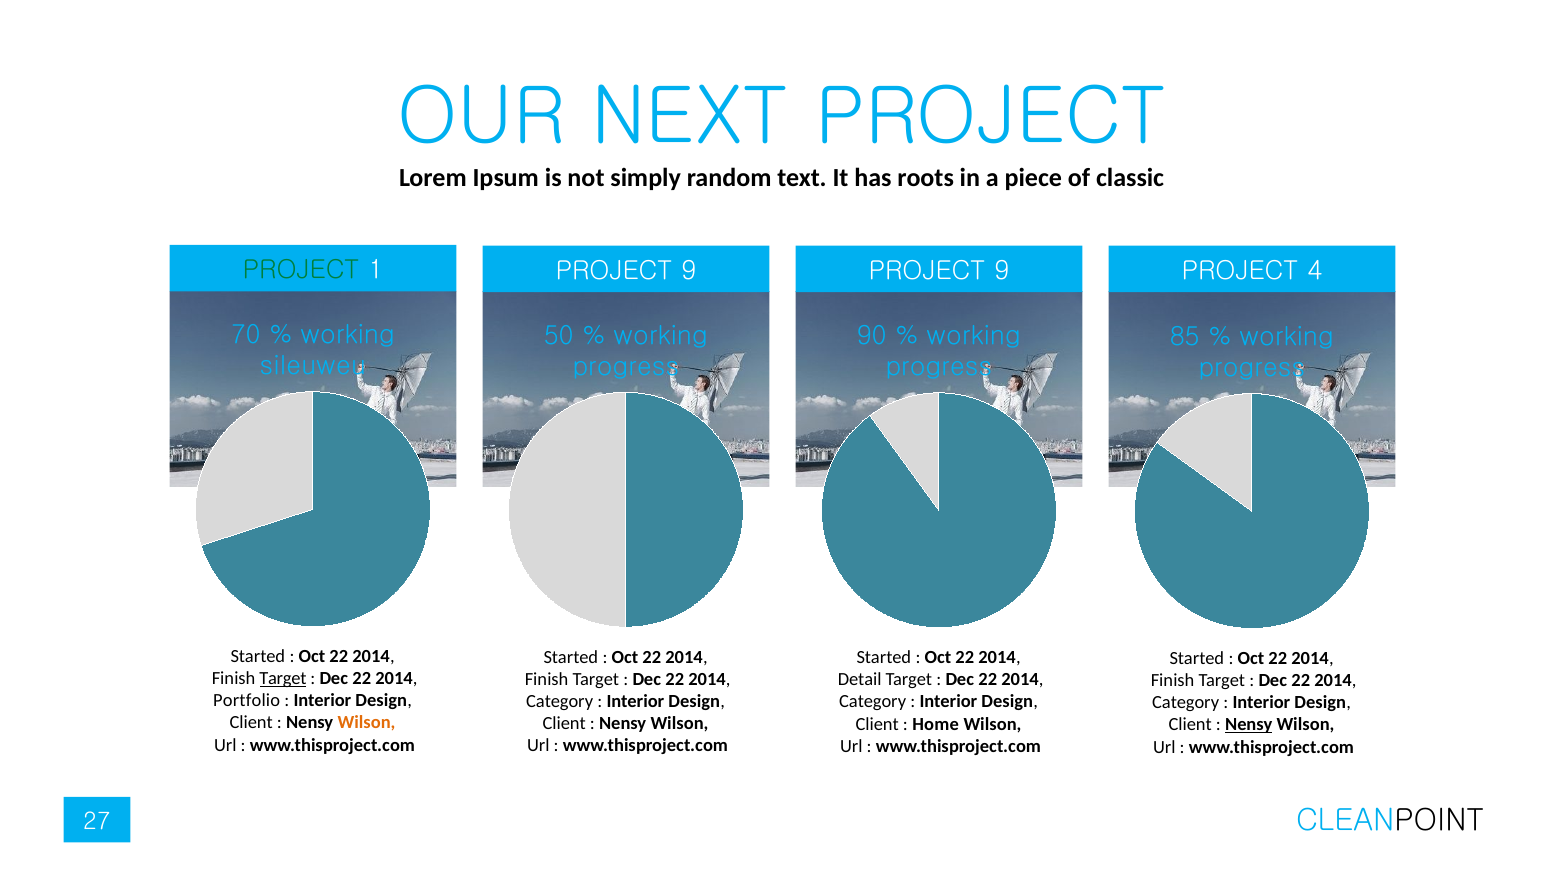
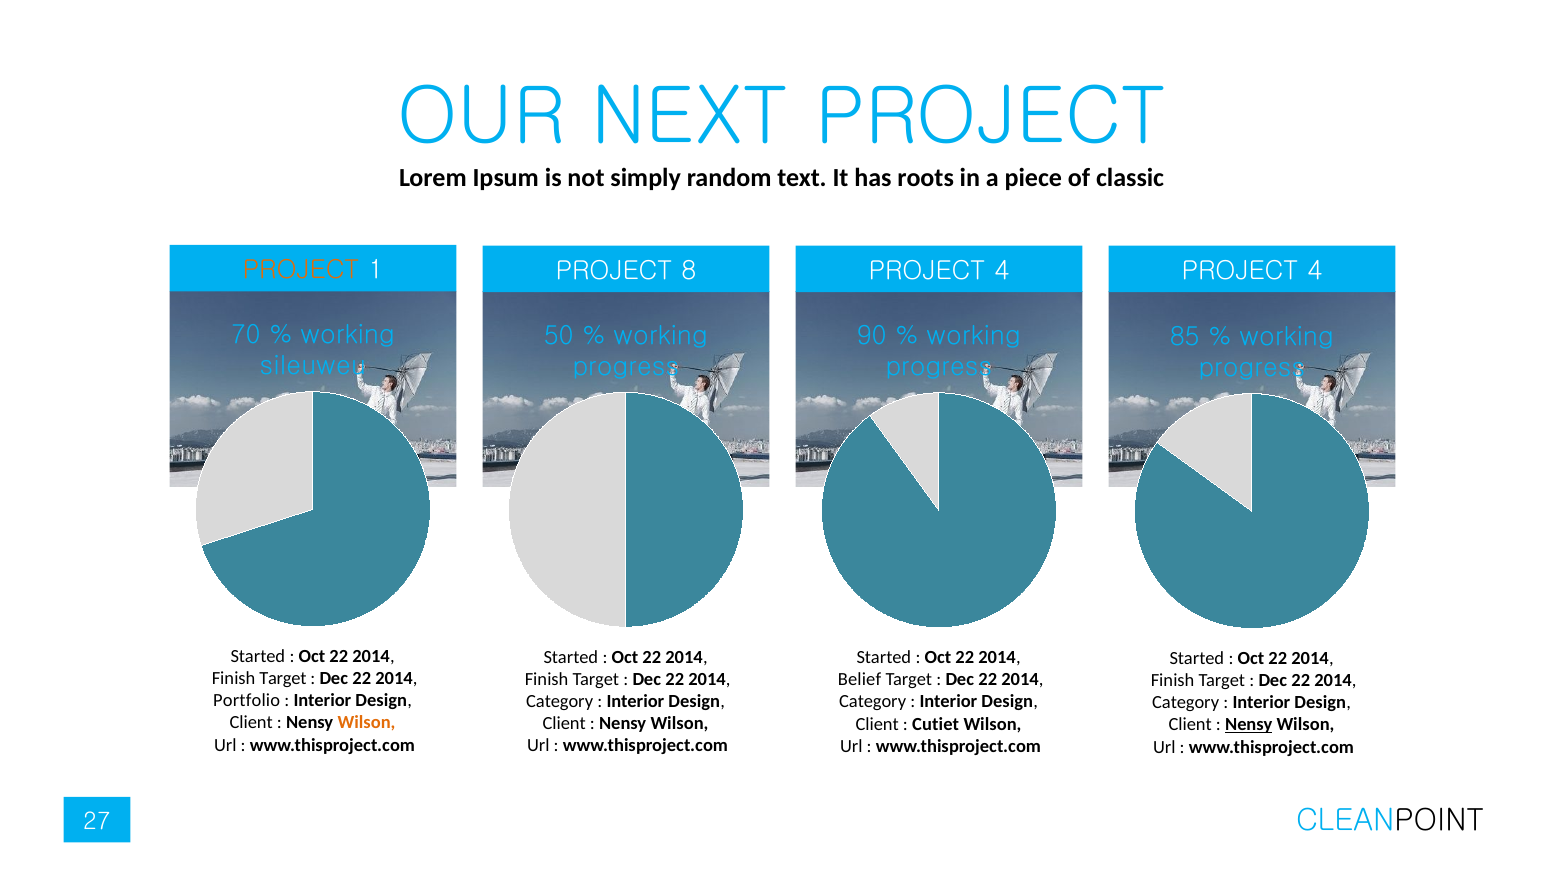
PROJECT colour: green -> orange (301, 270)
9: 9 -> 8 (689, 271)
9: 9 -> 4 (1002, 271)
Target underline: present -> none (283, 679)
Detail: Detail -> Belief (860, 680)
Home: Home -> Cutiet (936, 724)
